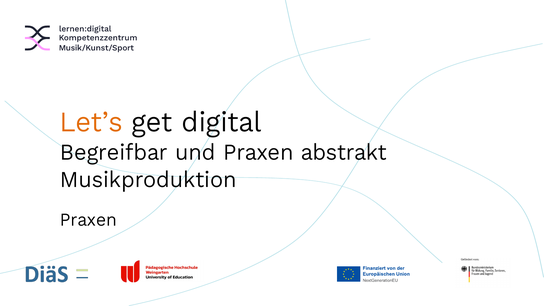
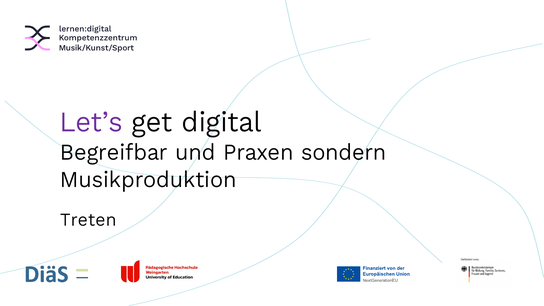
Let’s colour: orange -> purple (91, 122)
abstrakt: abstrakt -> sondern (344, 152)
Praxen: Praxen -> Treten (88, 220)
